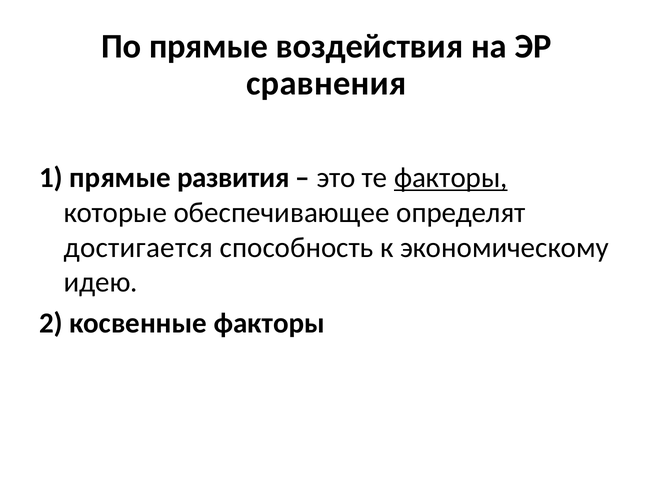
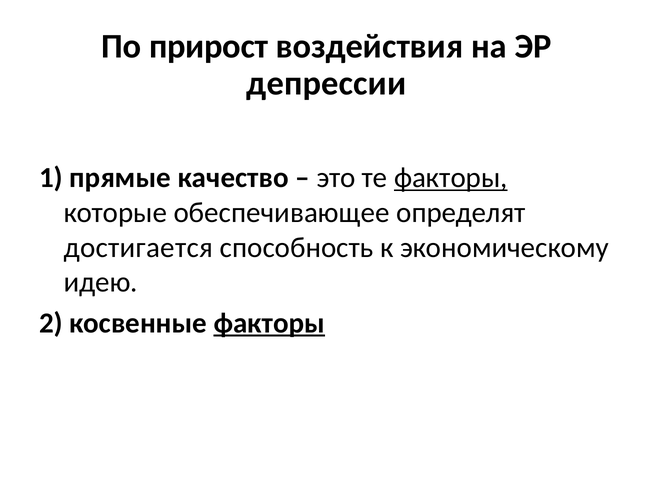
По прямые: прямые -> прирост (209, 46)
сравнения: сравнения -> депрессии (326, 84)
развития: развития -> качество (233, 178)
факторы underline: none -> present (269, 323)
